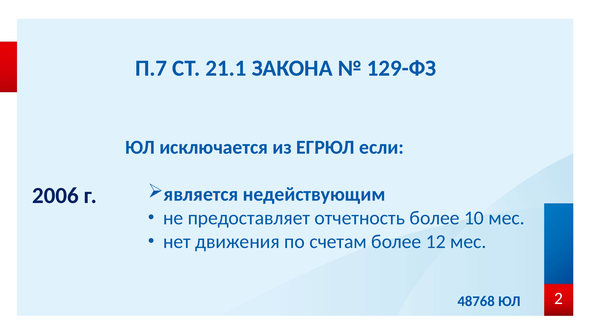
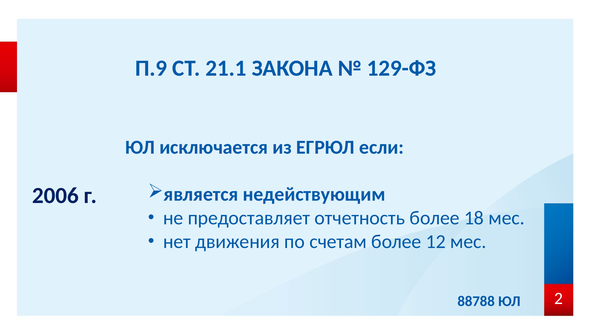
П.7: П.7 -> П.9 (151, 68)
10: 10 -> 18 (474, 218)
48768: 48768 -> 88788 (476, 301)
